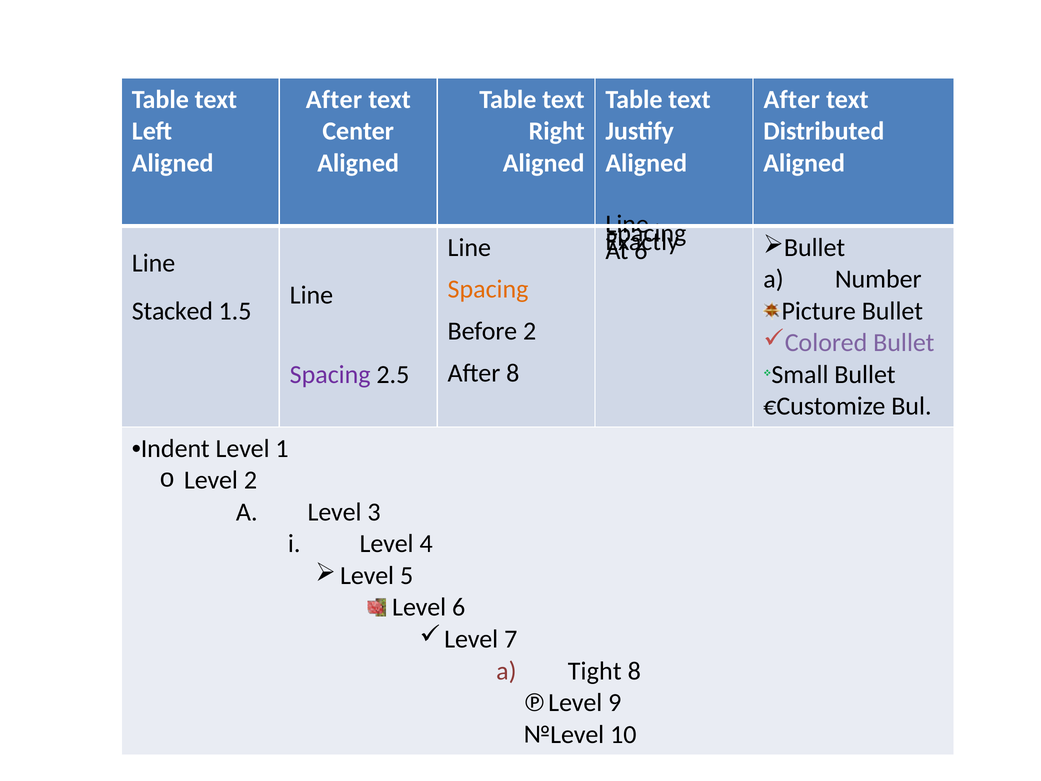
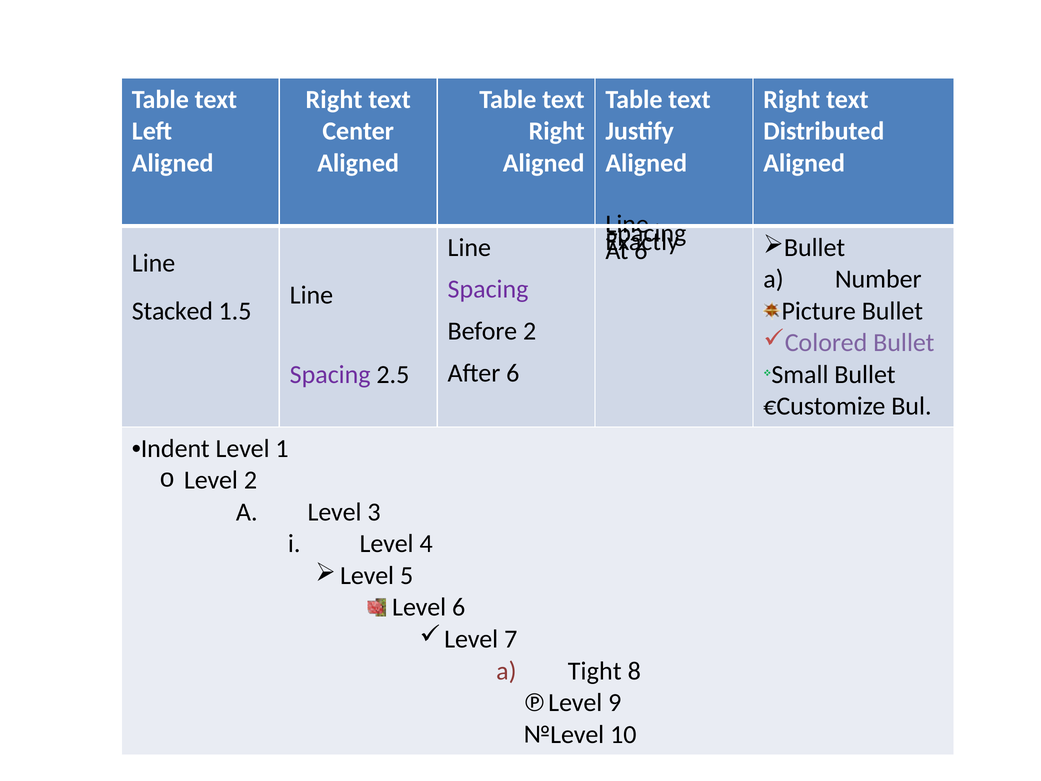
After: After -> Right (334, 99)
After: After -> Right (792, 99)
Spacing colour: orange -> purple (488, 289)
After 8: 8 -> 6 (513, 373)
